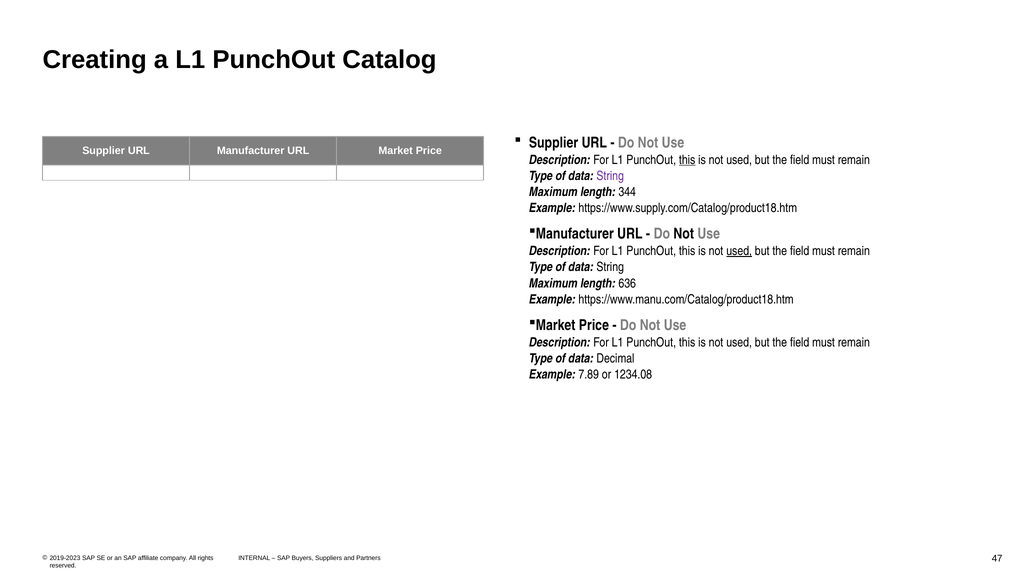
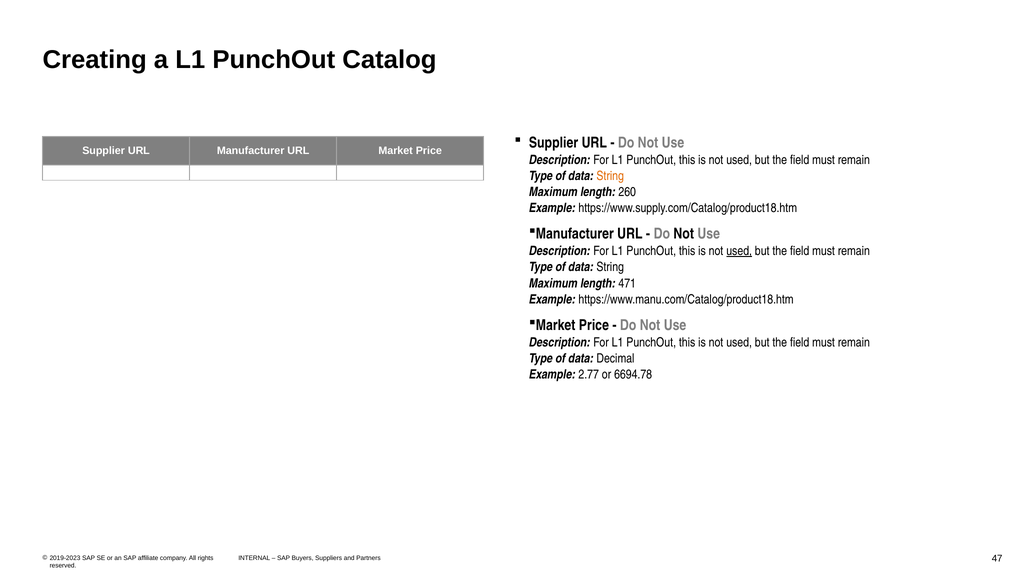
this underline: present -> none (687, 160)
String colour: purple -> orange (610, 176)
344: 344 -> 260 (627, 192)
636: 636 -> 471 (627, 283)
7.89: 7.89 -> 2.77 (589, 374)
1234.08: 1234.08 -> 6694.78 (633, 374)
